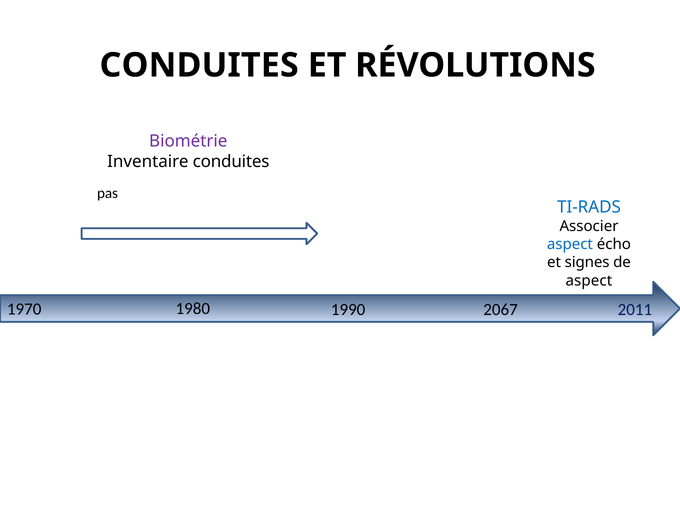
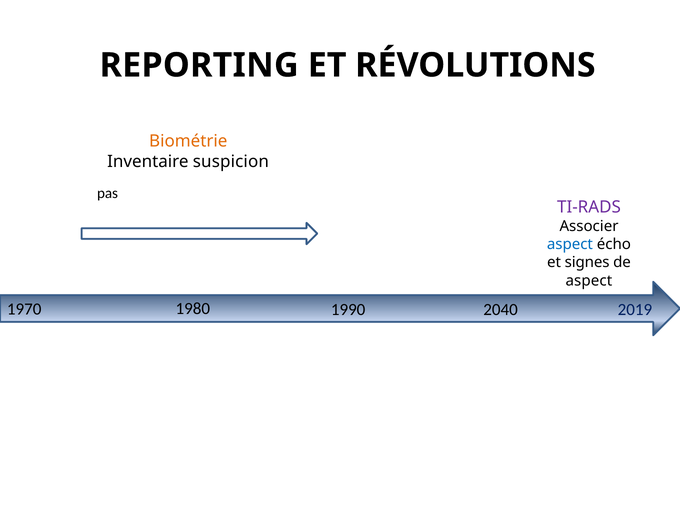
CONDUITES: CONDUITES -> REPORTING (199, 65)
Biométrie colour: purple -> orange (188, 141)
Inventaire conduites: conduites -> suspicion (231, 162)
TI-RADS colour: blue -> purple (589, 207)
2067: 2067 -> 2040 (501, 309)
2011: 2011 -> 2019 (635, 310)
